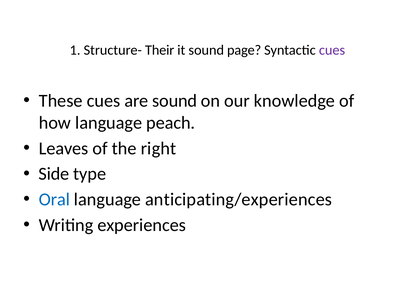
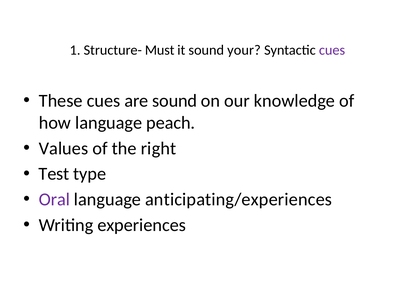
Their: Their -> Must (160, 50)
page: page -> your (244, 50)
Leaves: Leaves -> Values (63, 149)
Side: Side -> Test (54, 174)
Oral colour: blue -> purple (54, 200)
